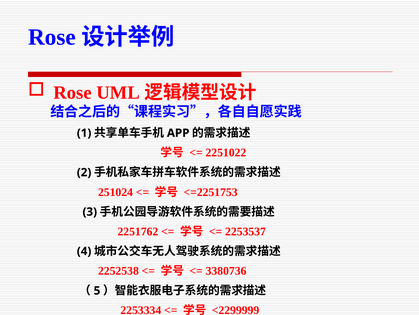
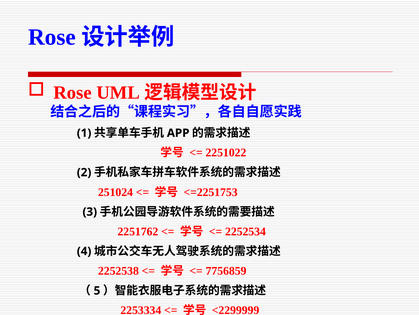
2253537: 2253537 -> 2252534 (245, 231)
3380736: 3380736 -> 7756859 (226, 270)
